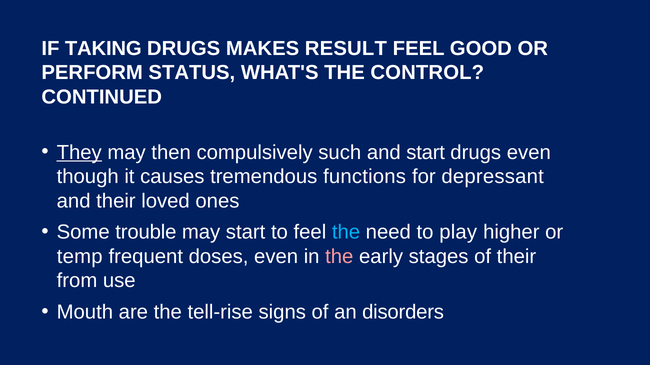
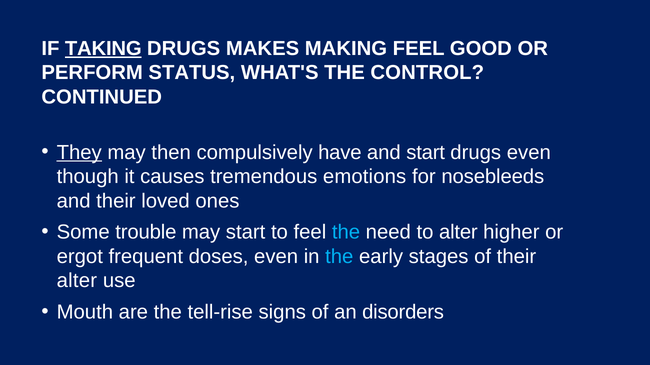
TAKING underline: none -> present (103, 49)
RESULT: RESULT -> MAKING (346, 49)
such: such -> have (340, 153)
functions: functions -> emotions (365, 177)
depressant: depressant -> nosebleeds (493, 177)
to play: play -> alter (458, 233)
temp: temp -> ergot (80, 257)
the colour: pink -> light blue (339, 257)
from: from -> alter (77, 281)
